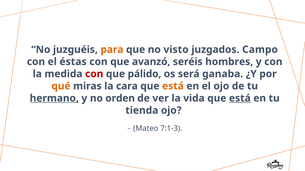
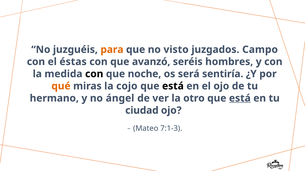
con colour: red -> black (94, 74)
pálido: pálido -> noche (144, 74)
ganaba: ganaba -> sentiría (223, 74)
cara: cara -> cojo (127, 86)
está colour: orange -> black (173, 86)
hermano underline: present -> none (54, 99)
orden: orden -> ángel (120, 99)
vida: vida -> otro (194, 99)
tienda: tienda -> ciudad (142, 111)
